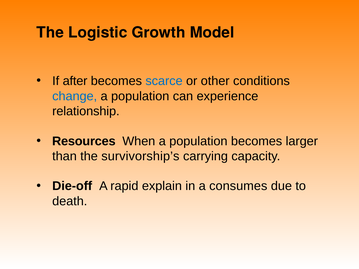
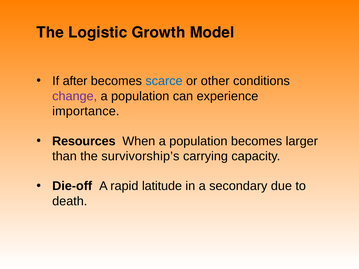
change colour: blue -> purple (75, 96)
relationship: relationship -> importance (86, 111)
explain: explain -> latitude (162, 186)
consumes: consumes -> secondary (238, 186)
